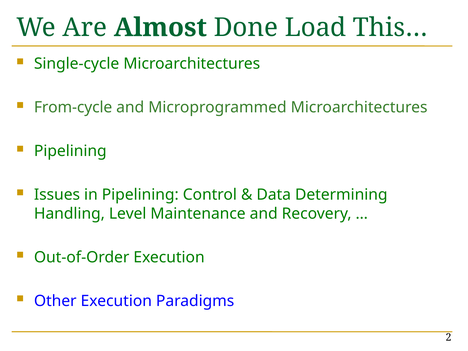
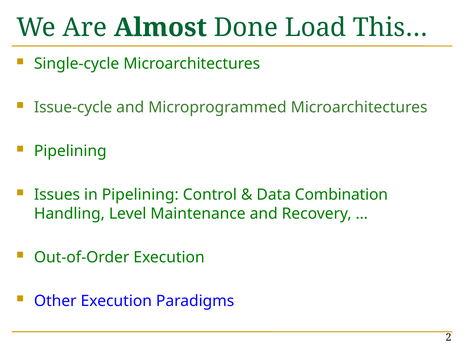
From-cycle: From-cycle -> Issue-cycle (73, 107)
Determining: Determining -> Combination (341, 195)
